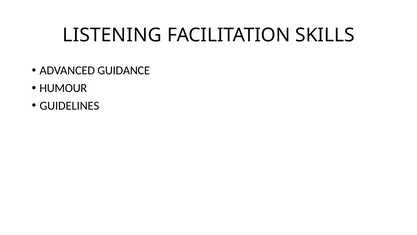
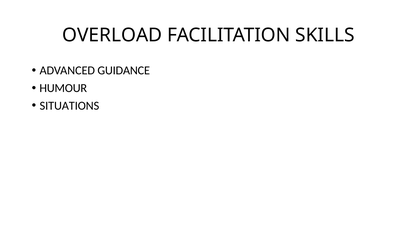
LISTENING: LISTENING -> OVERLOAD (112, 35)
GUIDELINES: GUIDELINES -> SITUATIONS (69, 105)
